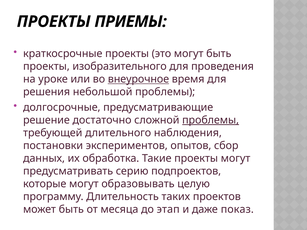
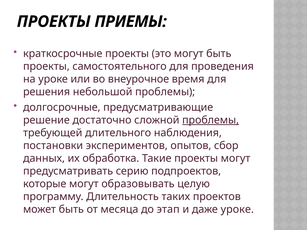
изобразительного: изобразительного -> самостоятельного (120, 66)
внеурочное underline: present -> none (138, 79)
даже показ: показ -> уроке (237, 210)
